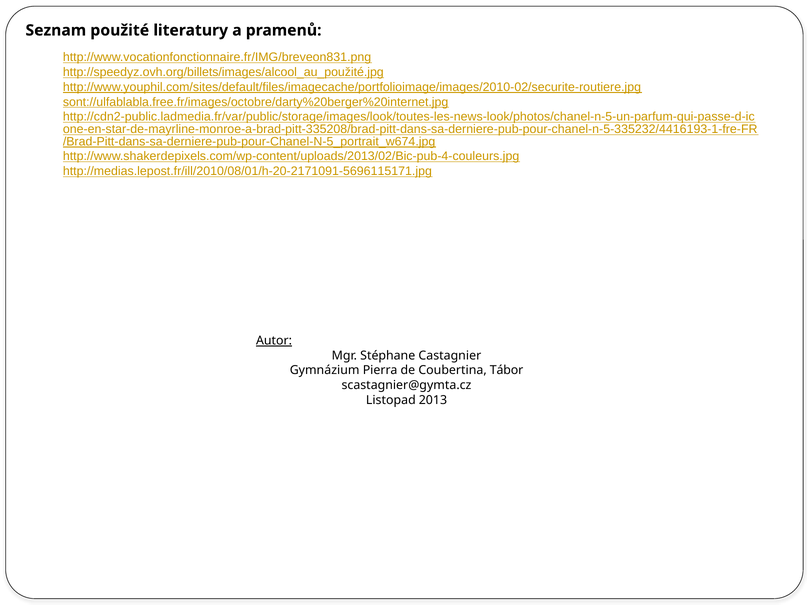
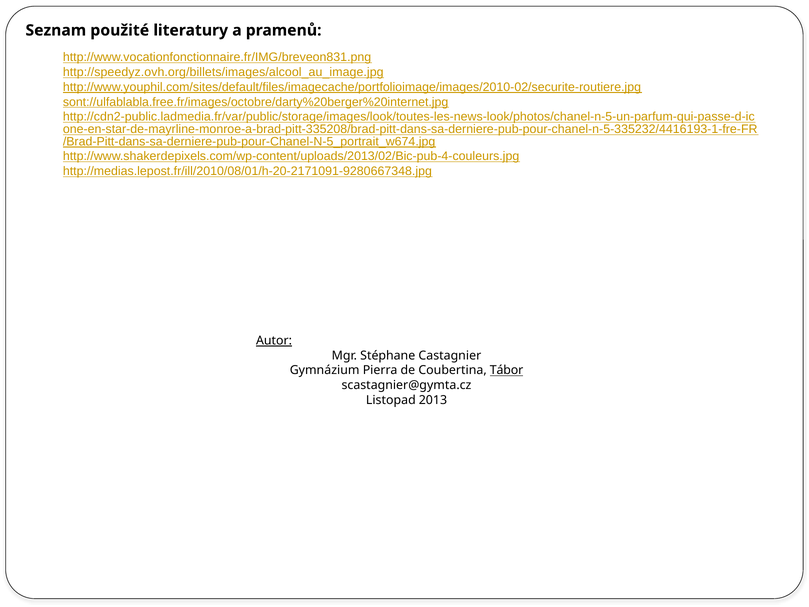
http://speedyz.ovh.org/billets/images/alcool_au_použité.jpg: http://speedyz.ovh.org/billets/images/alcool_au_použité.jpg -> http://speedyz.ovh.org/billets/images/alcool_au_image.jpg (223, 72)
http://medias.lepost.fr/ill/2010/08/01/h-20-2171091-5696115171.jpg: http://medias.lepost.fr/ill/2010/08/01/h-20-2171091-5696115171.jpg -> http://medias.lepost.fr/ill/2010/08/01/h-20-2171091-9280667348.jpg (247, 171)
Tábor underline: none -> present (507, 370)
